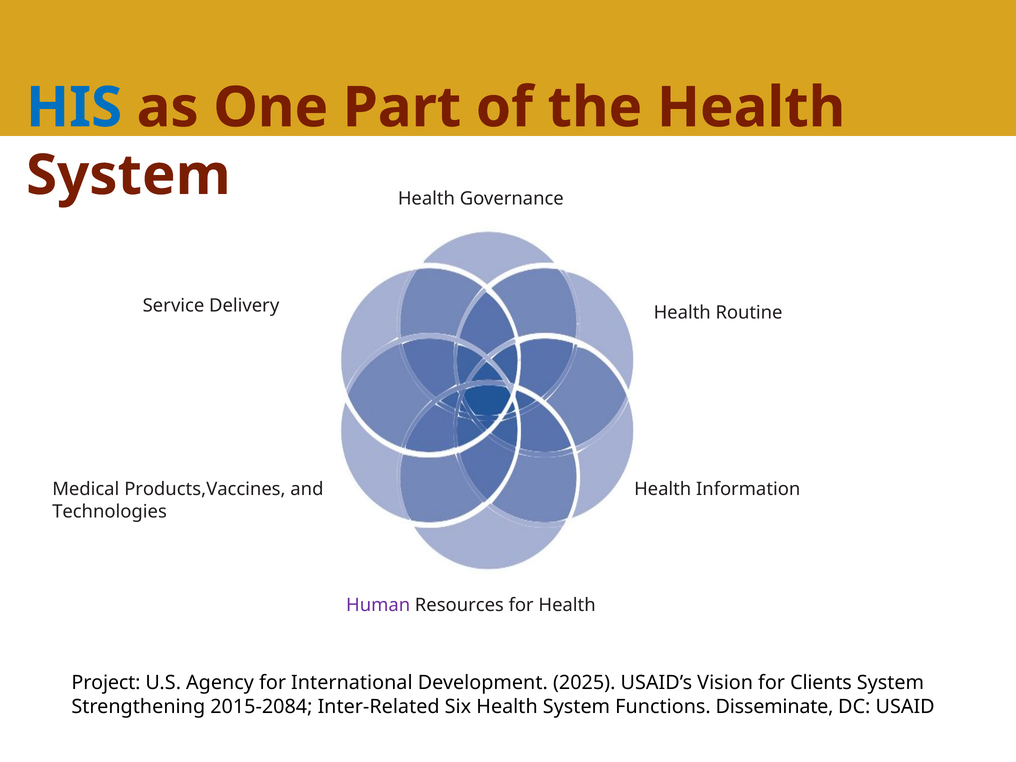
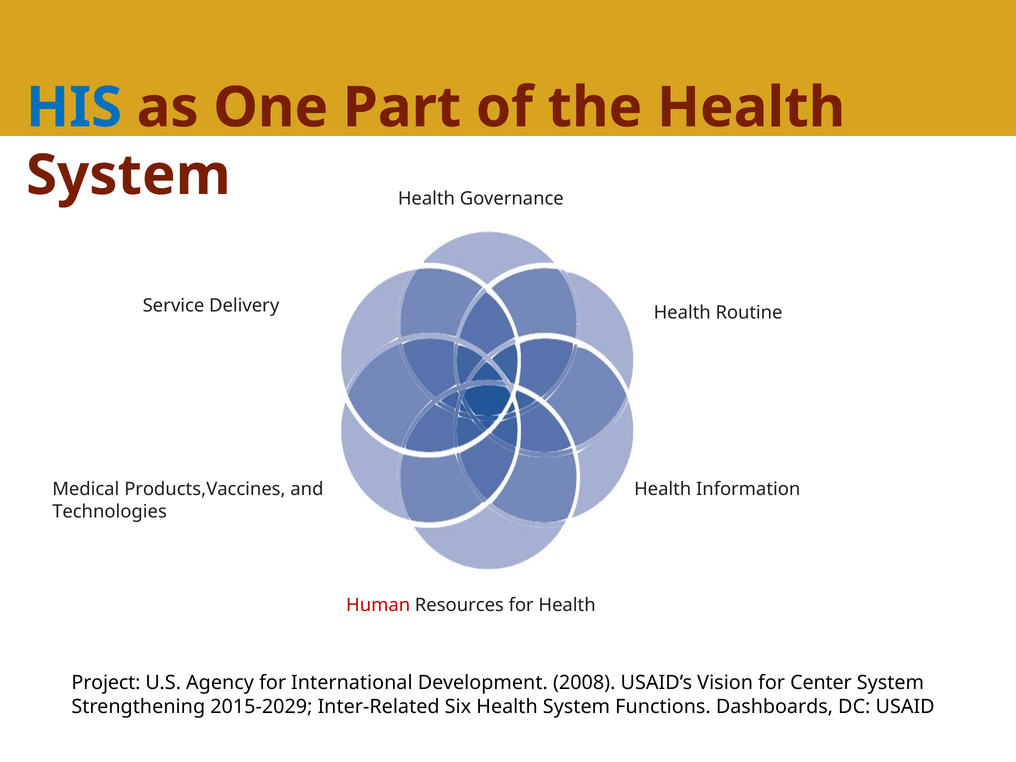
Human colour: purple -> red (378, 605)
2025: 2025 -> 2008 (584, 683)
Clients: Clients -> Center (821, 683)
2015-2084: 2015-2084 -> 2015-2029 (261, 707)
Disseminate: Disseminate -> Dashboards (774, 707)
